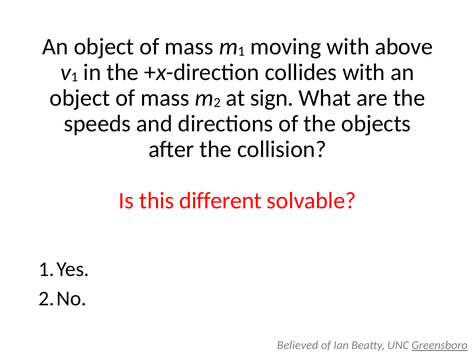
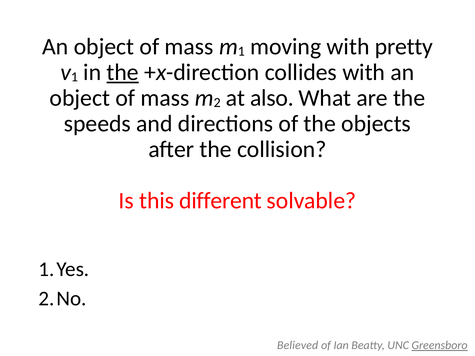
above: above -> pretty (404, 47)
the underline: none -> present (123, 72)
sign: sign -> also (272, 98)
